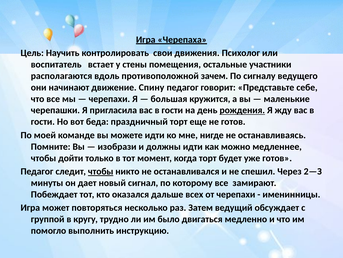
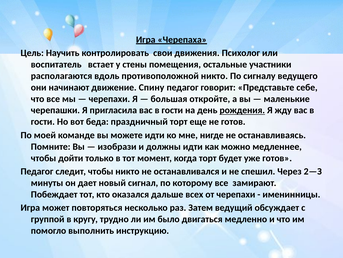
противоположной зачем: зачем -> никто (214, 76)
кружится: кружится -> откройте (210, 99)
чтобы underline: present -> none (101, 171)
